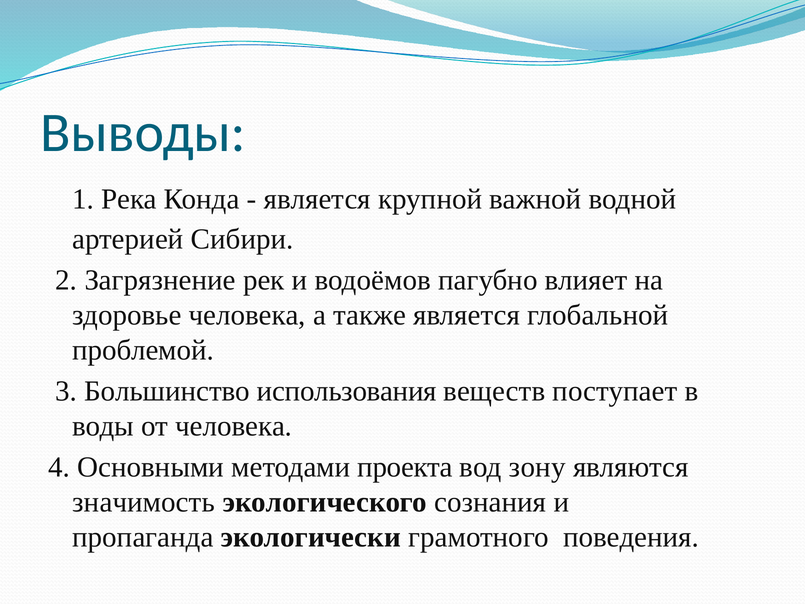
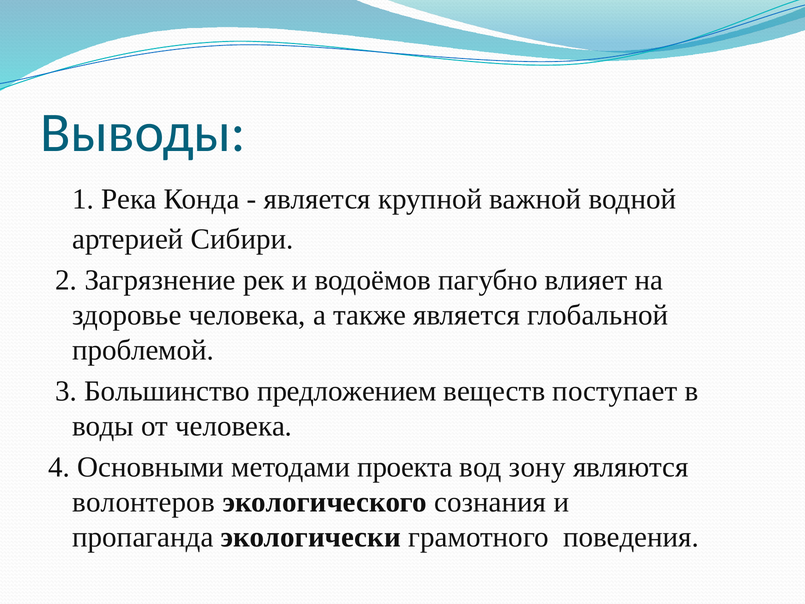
использования: использования -> предложением (347, 391)
значимость: значимость -> волонтеров (144, 502)
